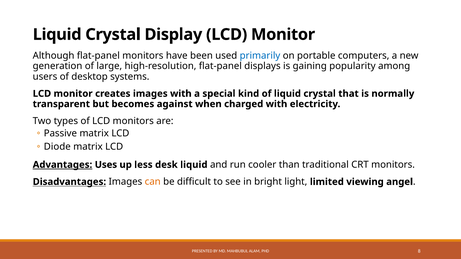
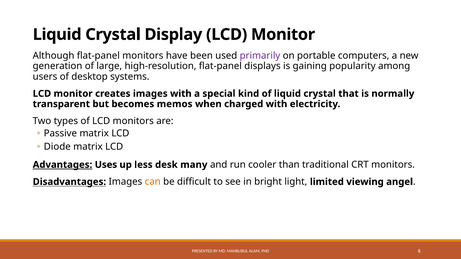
primarily colour: blue -> purple (260, 56)
against: against -> memos (175, 104)
desk liquid: liquid -> many (194, 165)
